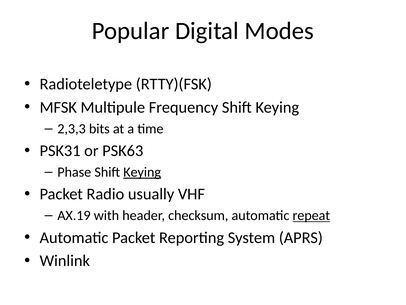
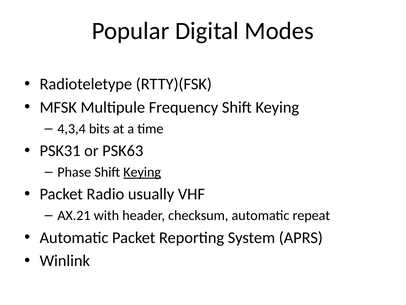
2,3,3: 2,3,3 -> 4,3,4 (72, 129)
AX.19: AX.19 -> AX.21 (74, 215)
repeat underline: present -> none (311, 215)
